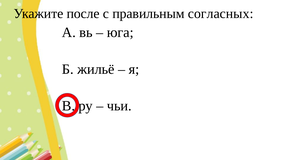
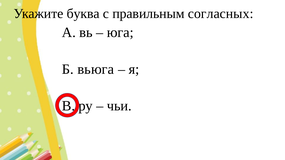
после: после -> буква (83, 14)
жильё: жильё -> вьюга (96, 69)
